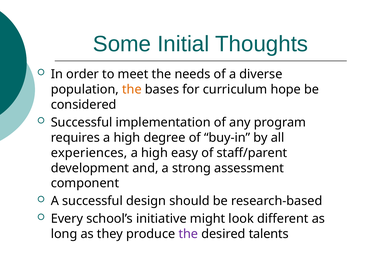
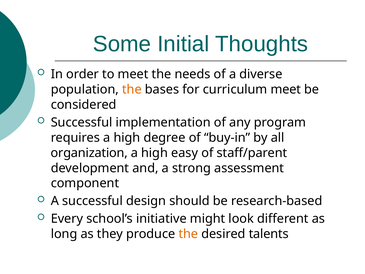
curriculum hope: hope -> meet (286, 89)
experiences: experiences -> organization (89, 153)
the colour: purple -> orange (188, 234)
